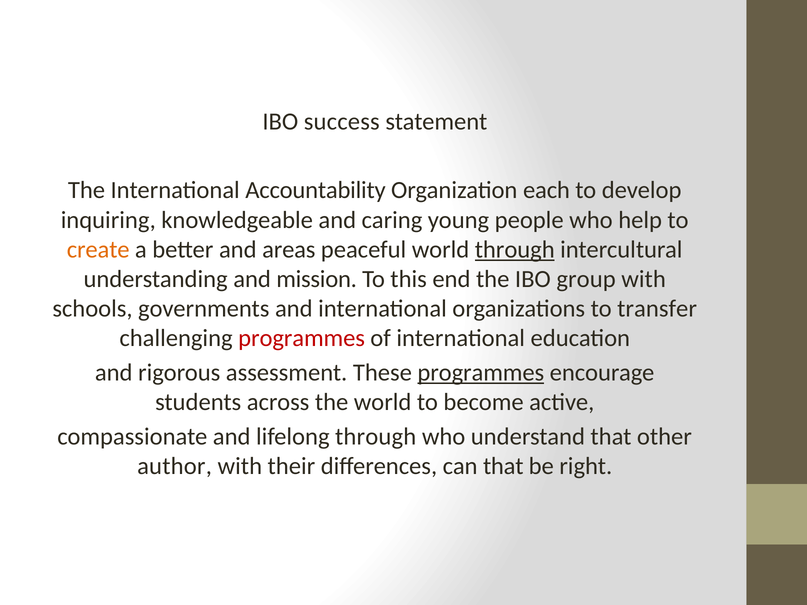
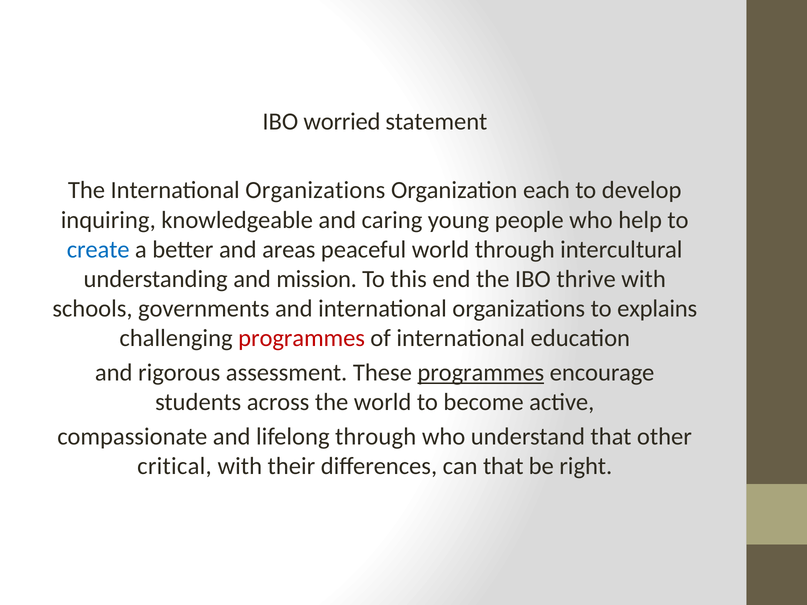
success: success -> worried (342, 121)
The International Accountability: Accountability -> Organizations (315, 190)
create colour: orange -> blue (98, 250)
through underline: present -> none (515, 250)
group: group -> thrive (586, 279)
transfer: transfer -> explains (657, 309)
author: author -> critical (174, 467)
